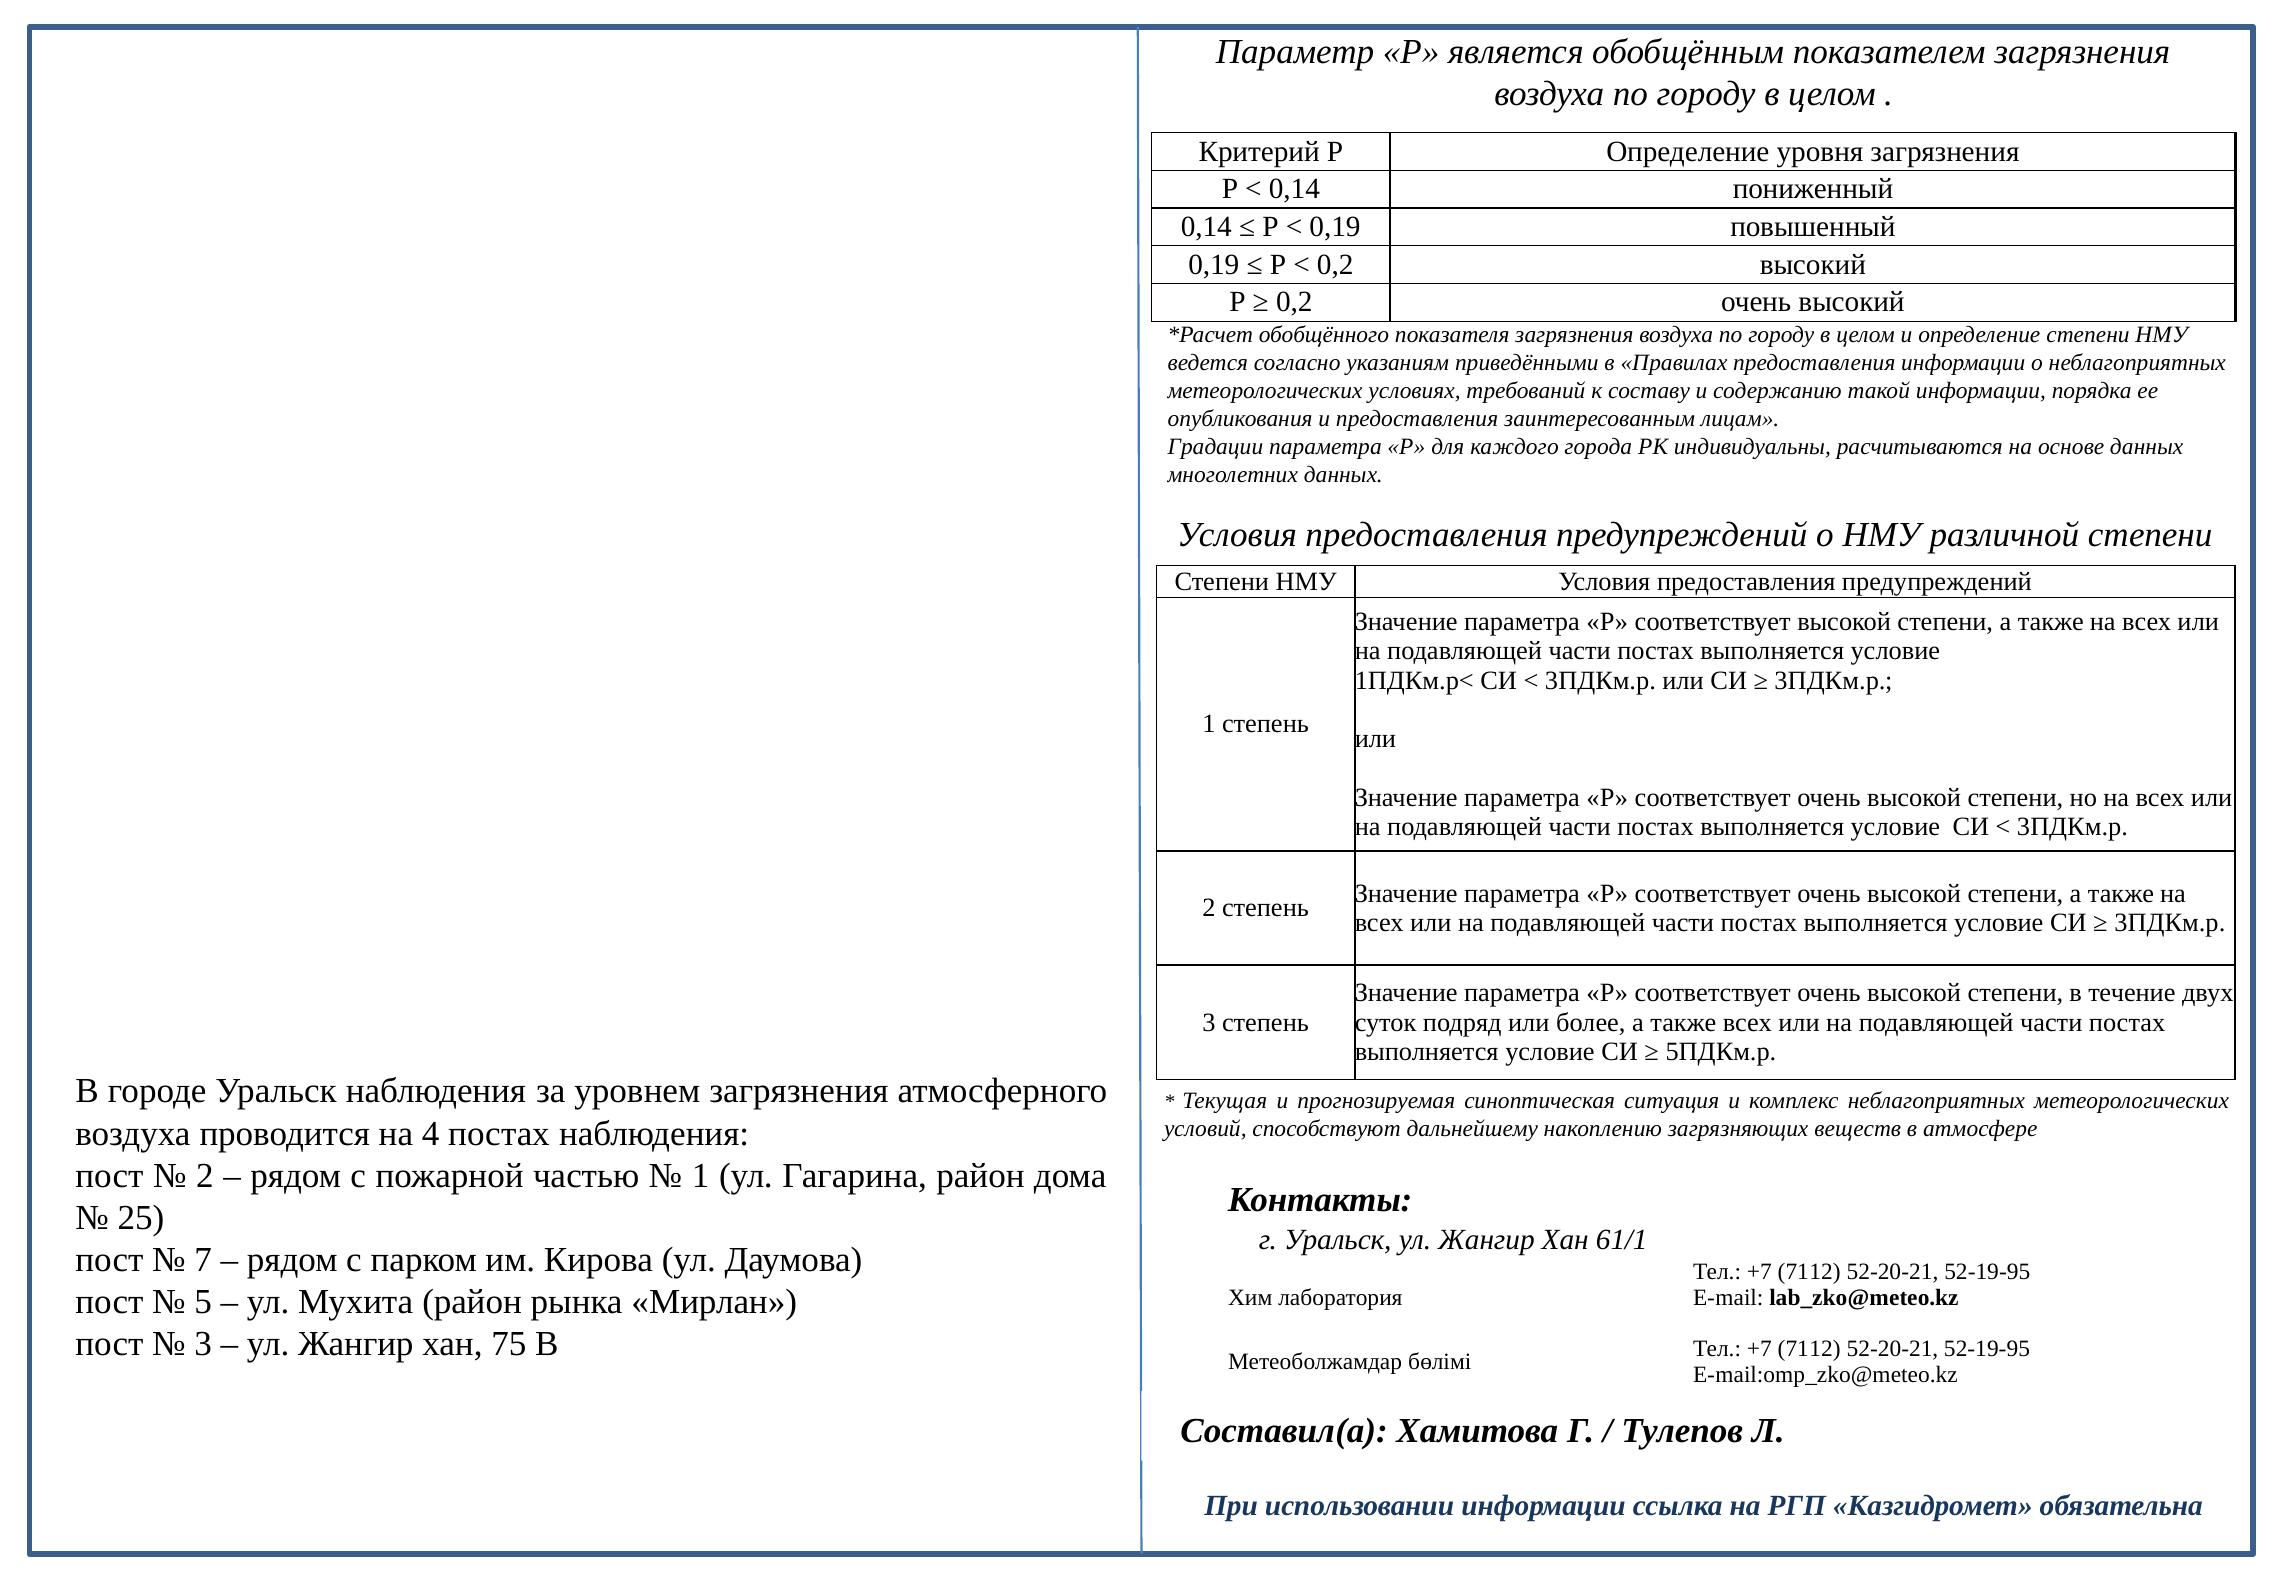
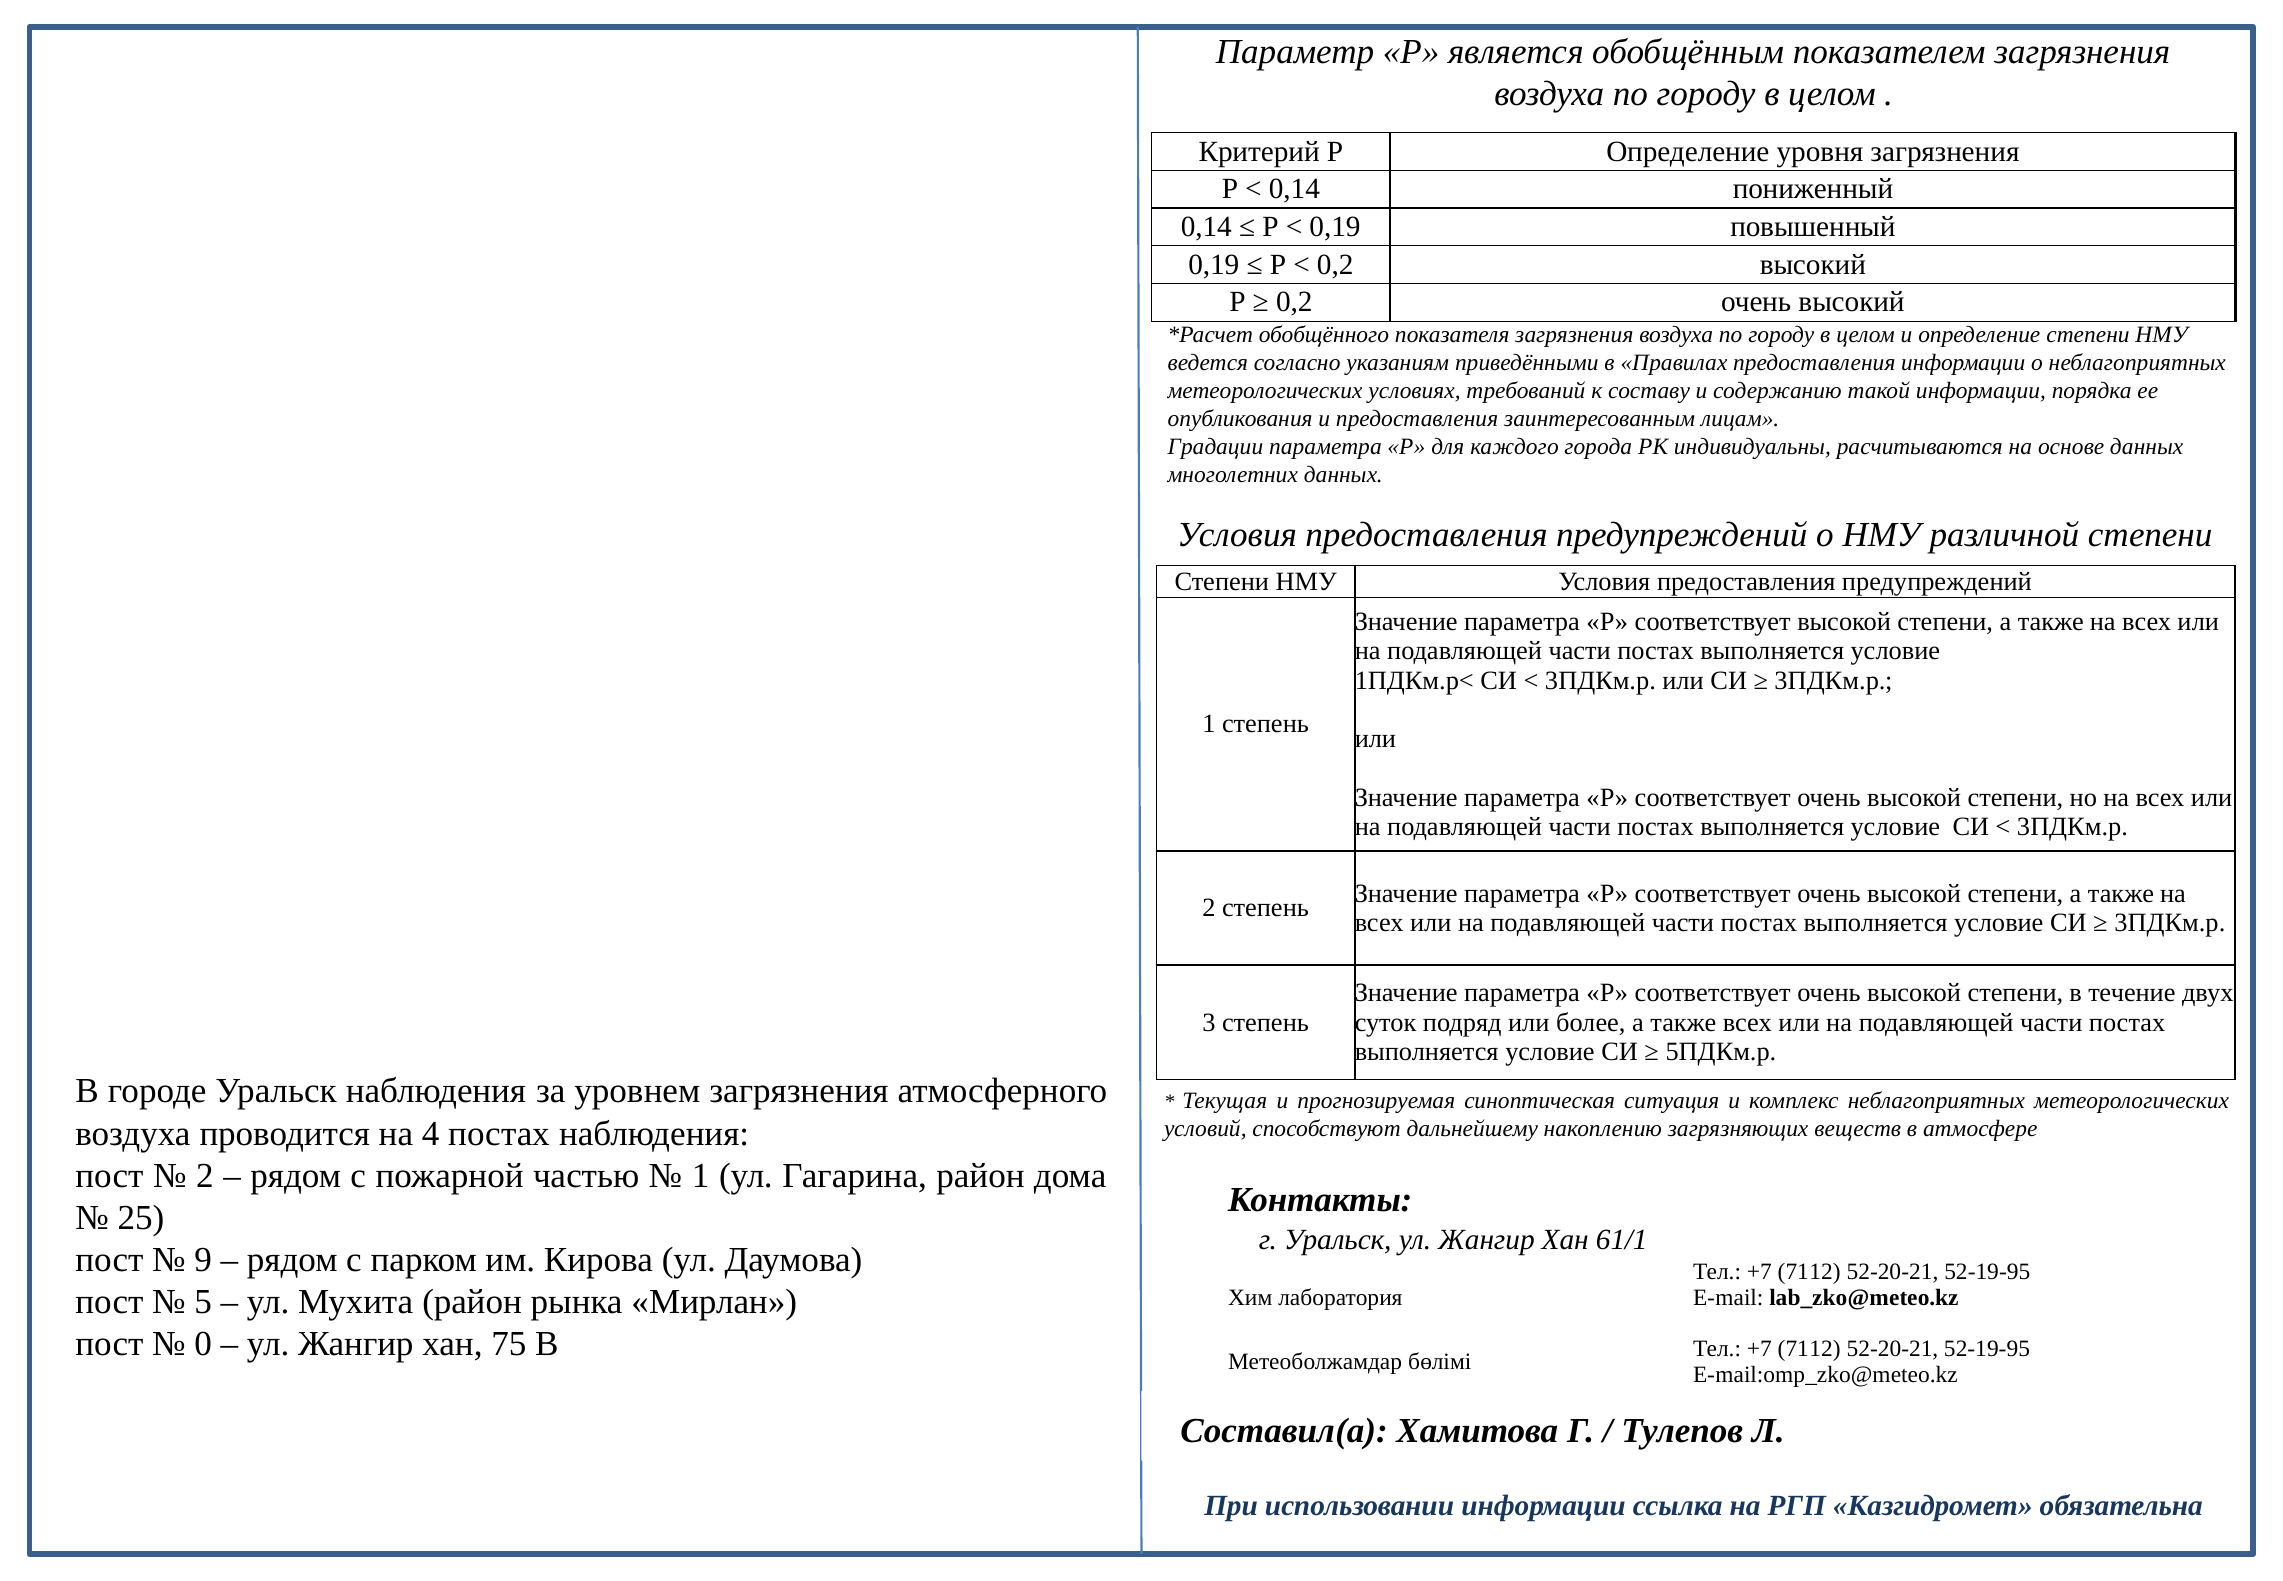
7: 7 -> 9 (203, 1260)
3: 3 -> 0 (203, 1344)
